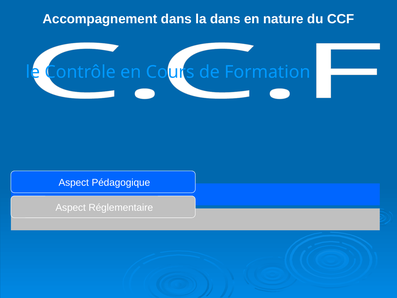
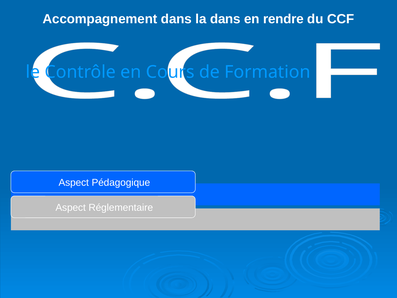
nature: nature -> rendre (283, 19)
